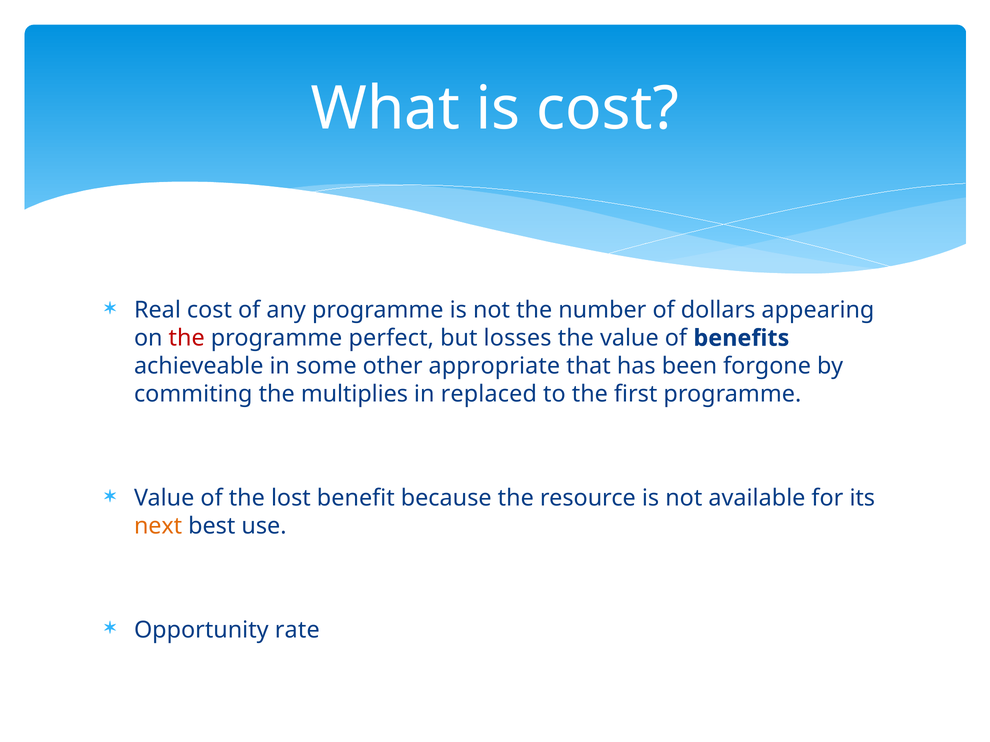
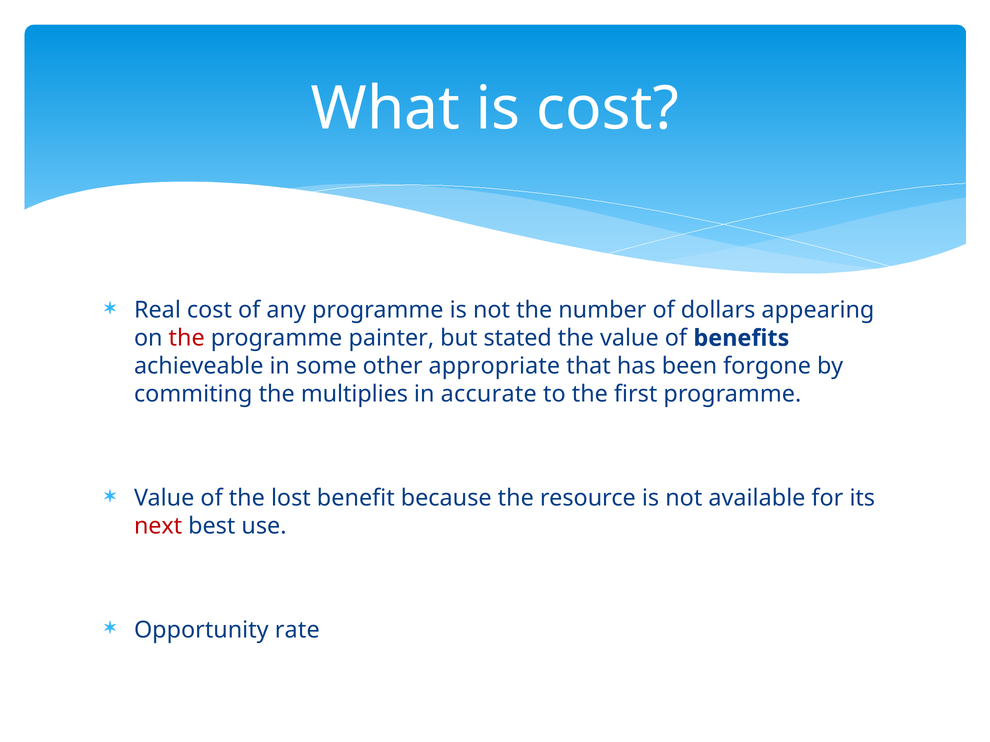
perfect: perfect -> painter (391, 338)
losses: losses -> stated (518, 338)
replaced: replaced -> accurate (489, 394)
next colour: orange -> red (158, 526)
